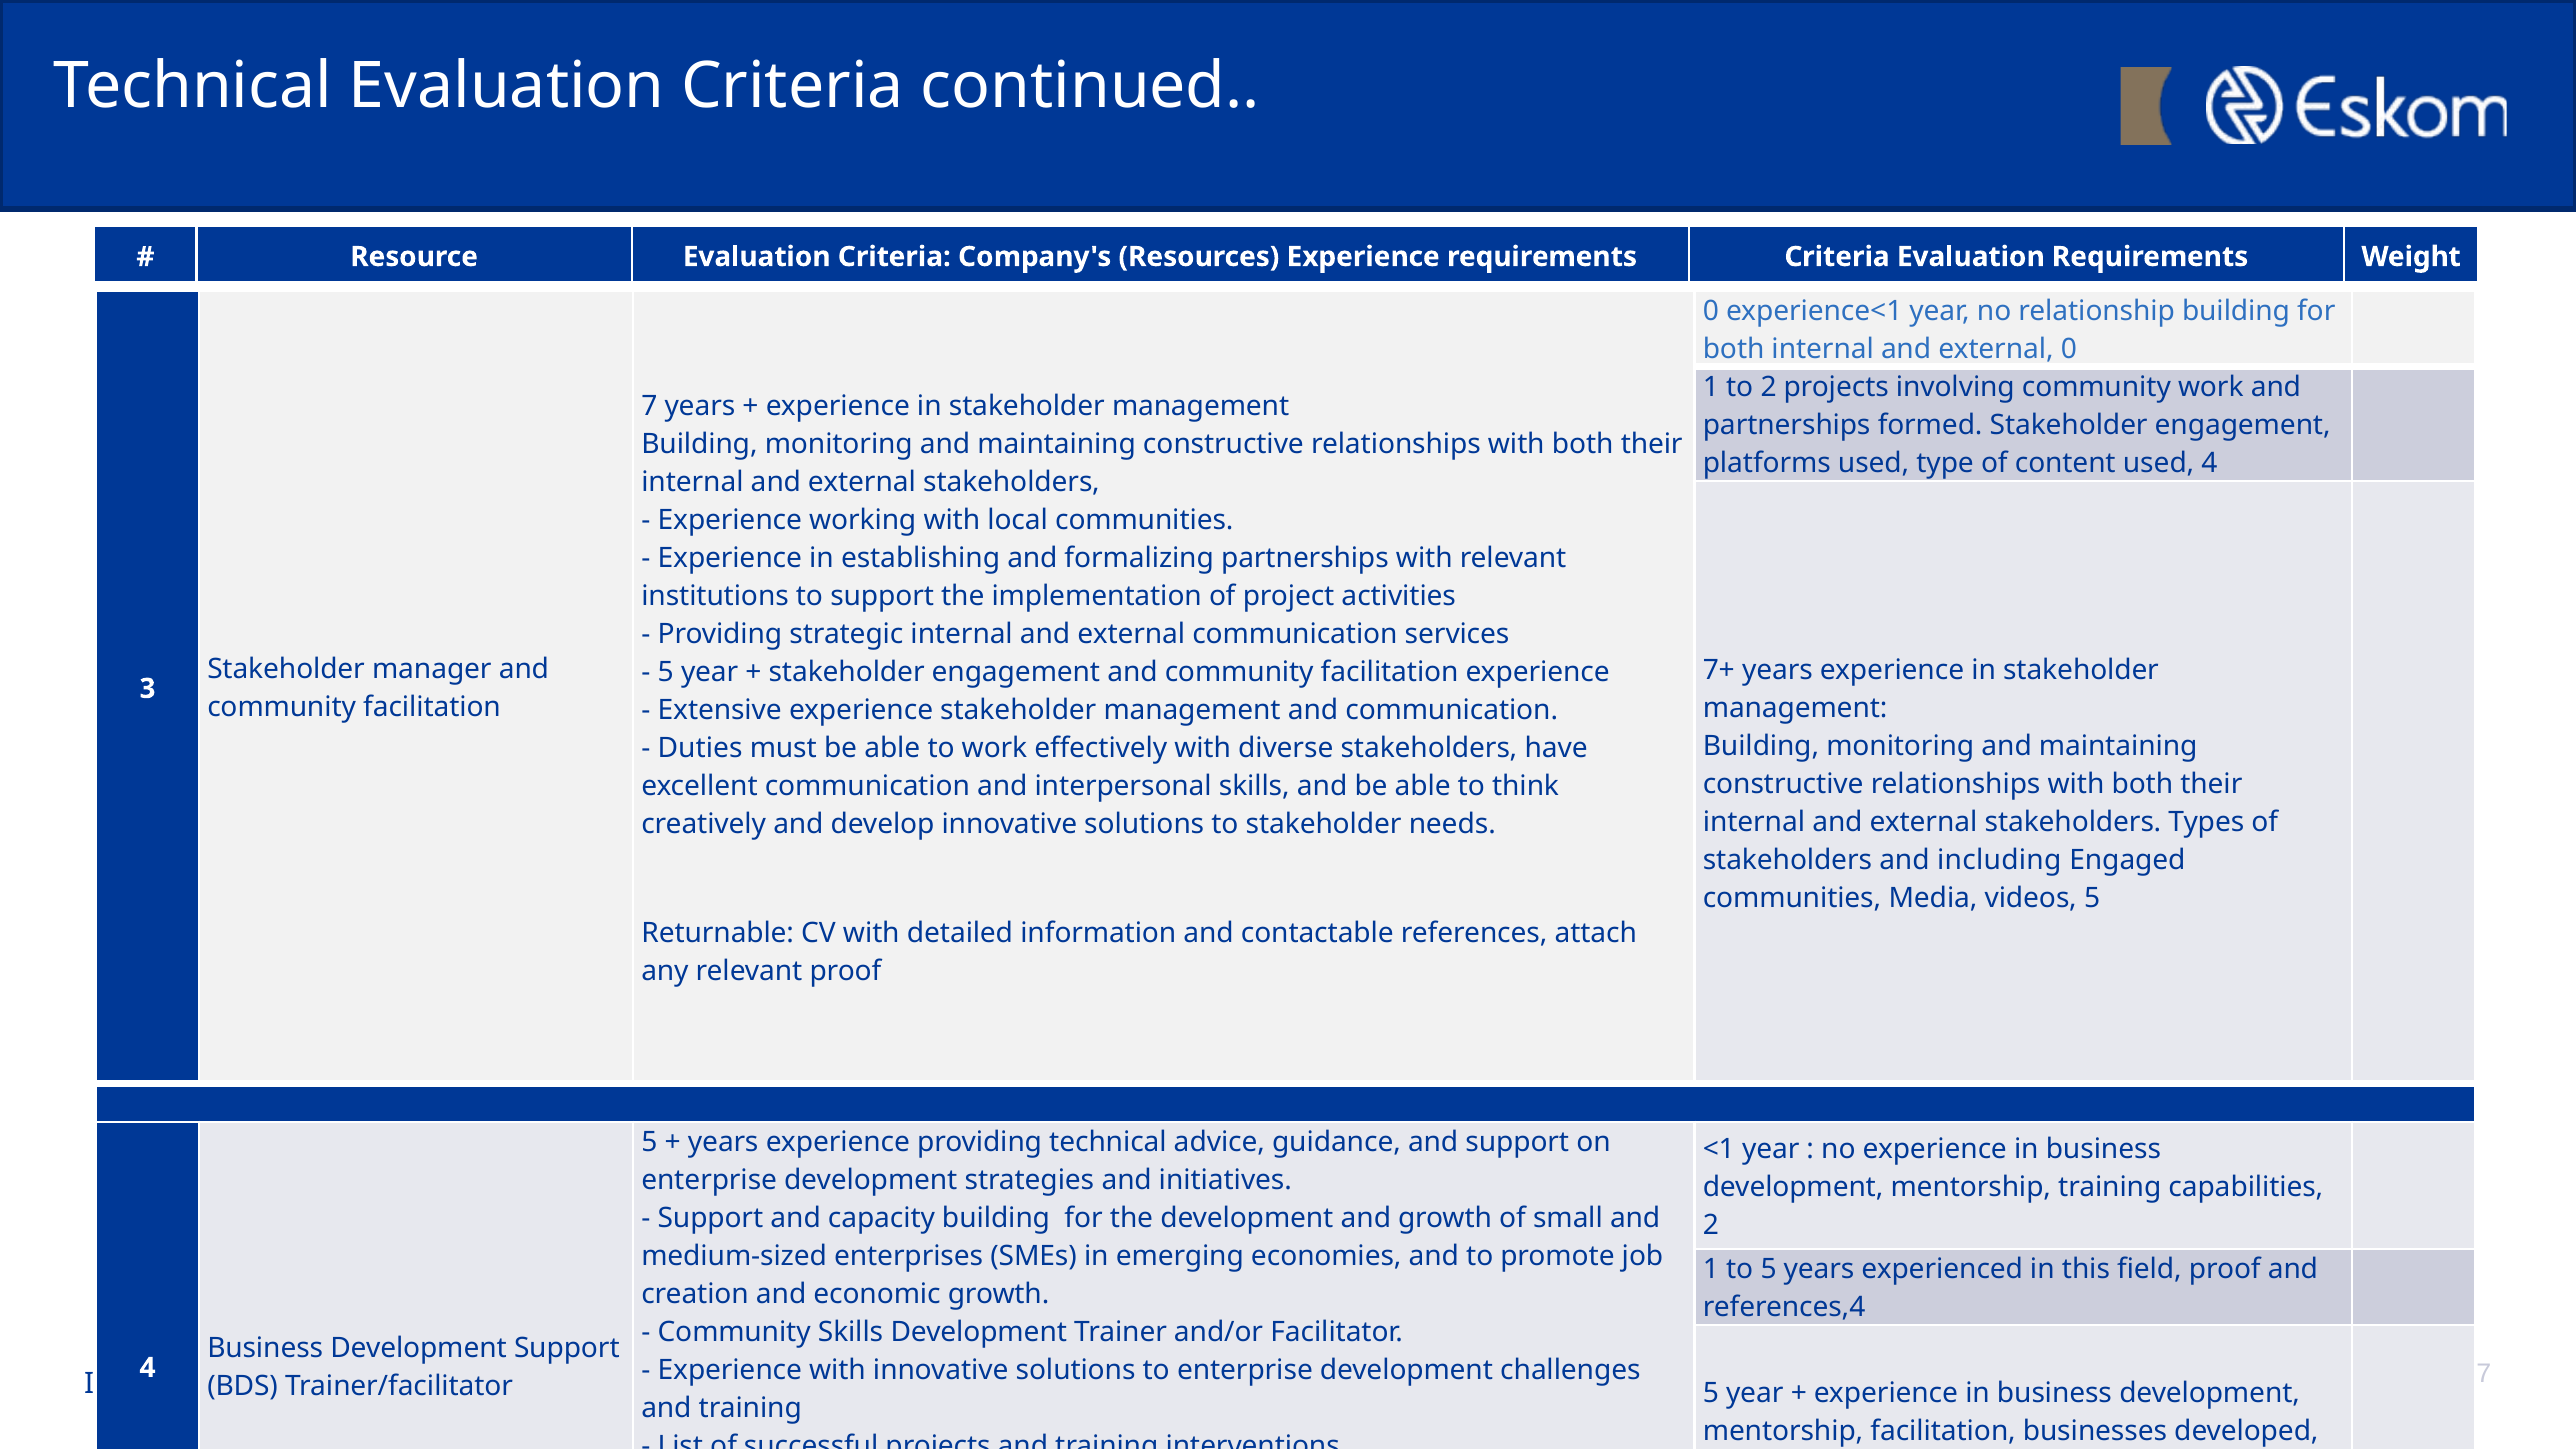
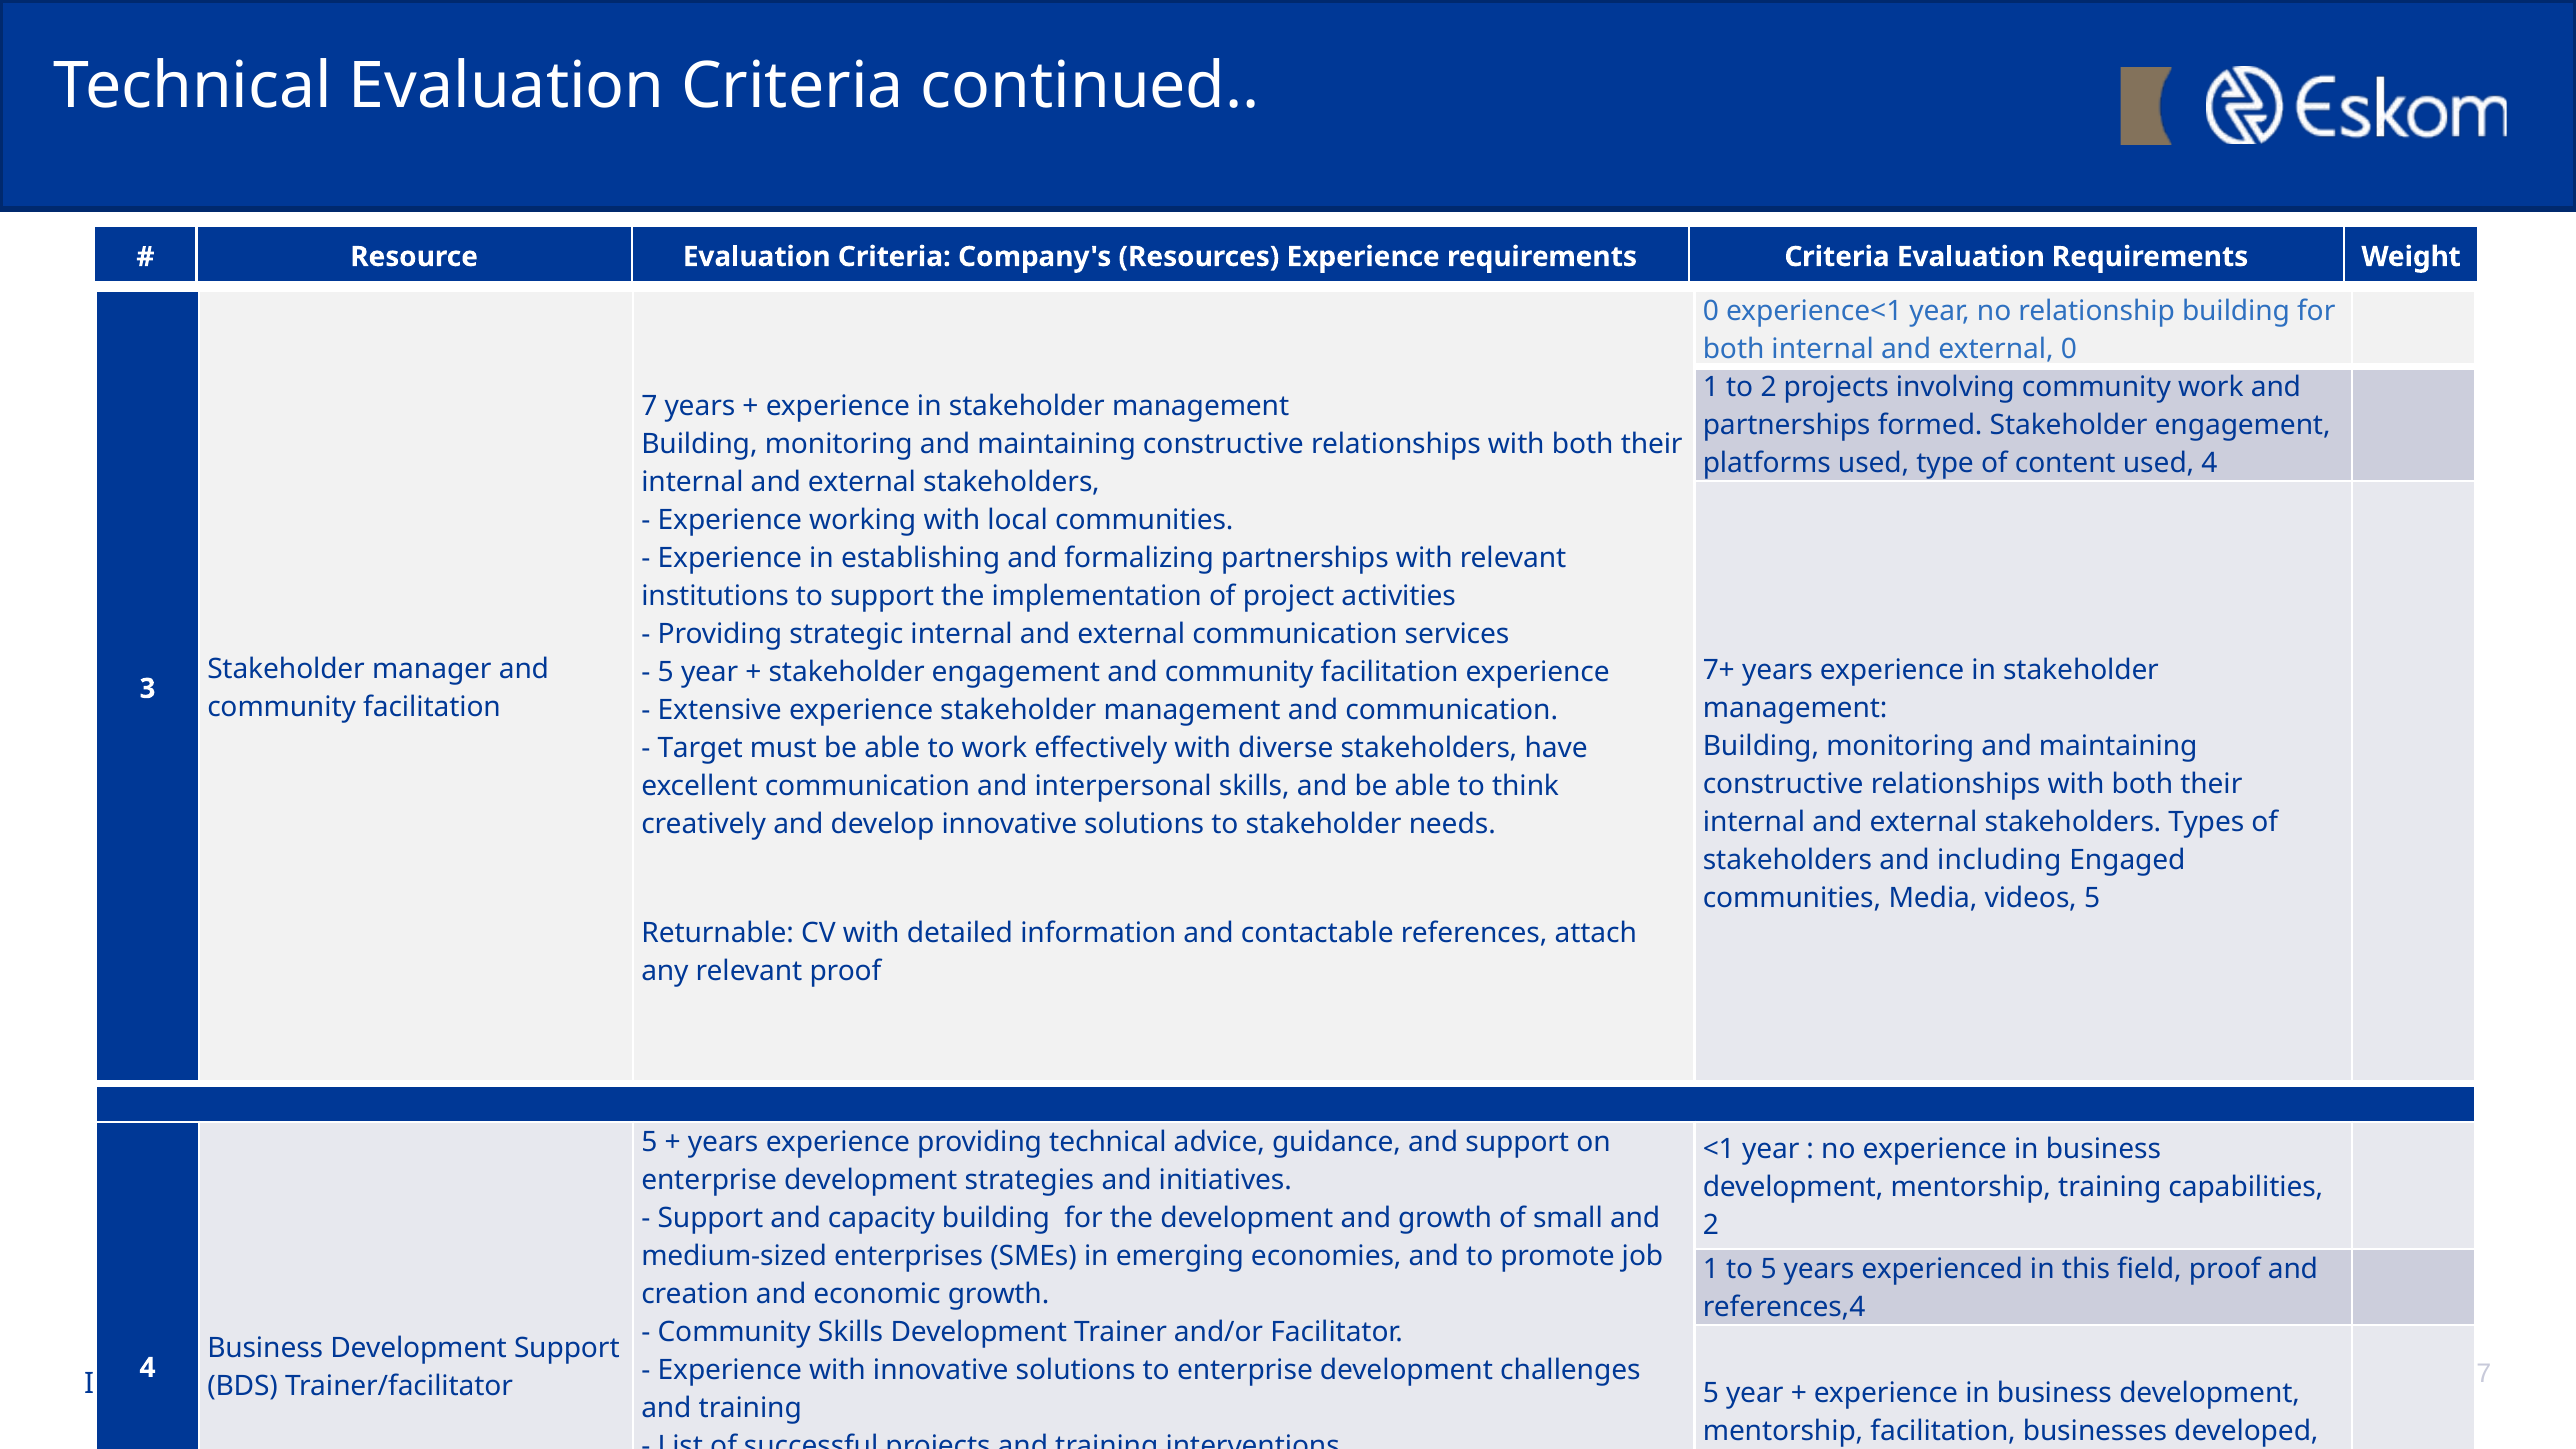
Duties: Duties -> Target (700, 749)
